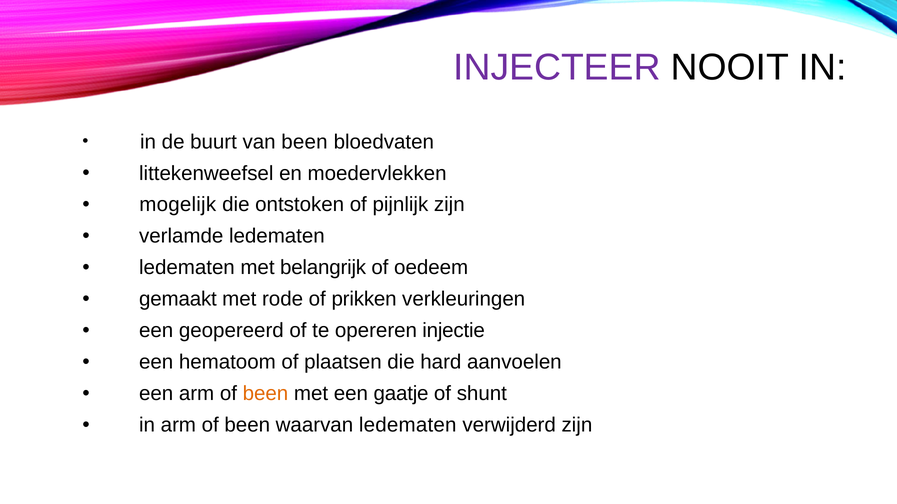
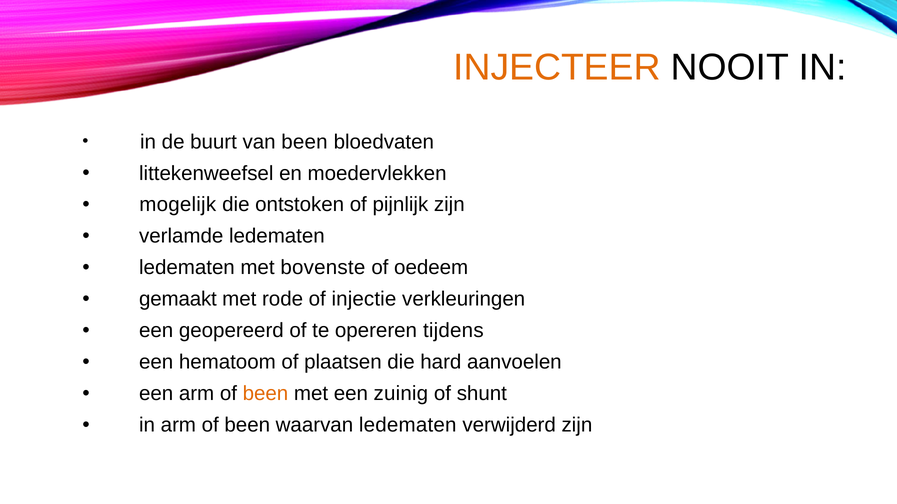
INJECTEER colour: purple -> orange (557, 68)
belangrijk: belangrijk -> bovenste (323, 268)
prikken: prikken -> injectie (364, 300)
injectie: injectie -> tijdens (453, 331)
gaatje: gaatje -> zuinig (401, 394)
